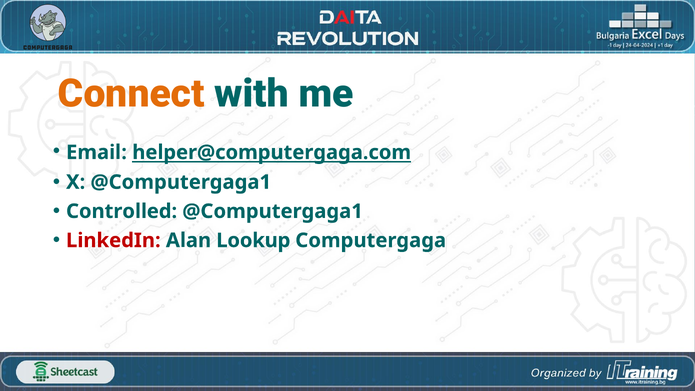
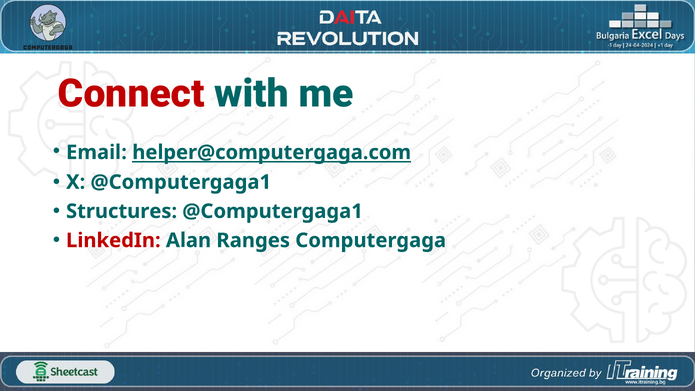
Connect colour: orange -> red (131, 94)
Controlled: Controlled -> Structures (122, 211)
Lookup: Lookup -> Ranges (253, 240)
